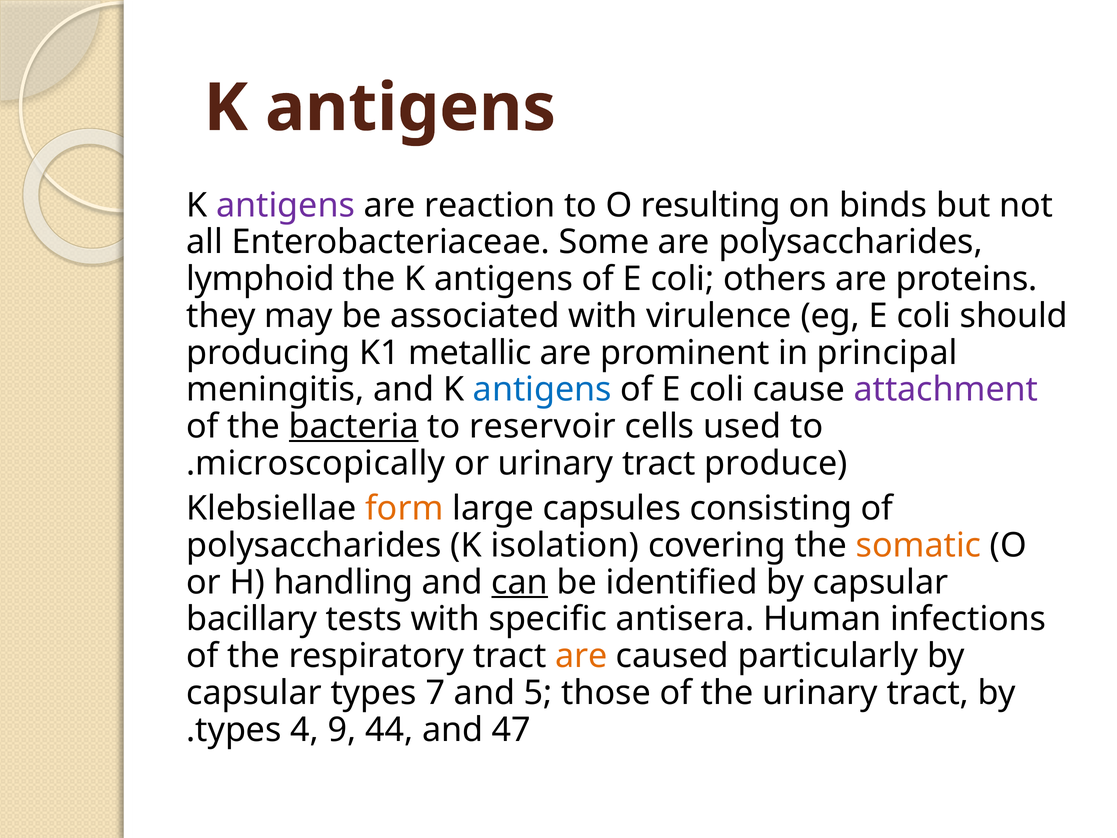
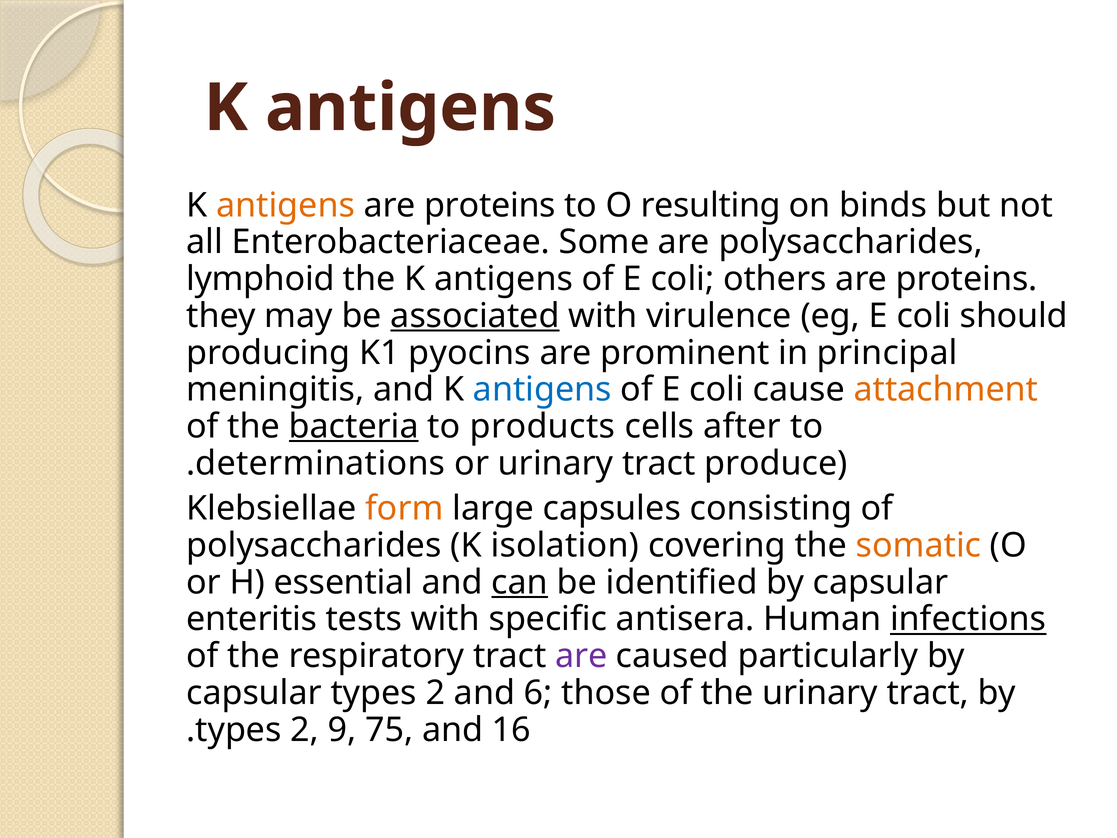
antigens colour: purple -> orange (286, 205)
reaction: reaction -> proteins (490, 205)
associated underline: none -> present (475, 316)
metallic: metallic -> pyocins (470, 353)
attachment colour: purple -> orange (946, 389)
reservoir: reservoir -> products (542, 426)
used: used -> after (742, 426)
microscopically: microscopically -> determinations (320, 463)
handling: handling -> essential (343, 582)
bacillary: bacillary -> enteritis (252, 619)
infections underline: none -> present (968, 619)
are colour: orange -> purple (581, 656)
capsular types 7: 7 -> 2 (435, 693)
5: 5 -> 6 (538, 693)
4: 4 -> 2 (305, 730)
44: 44 -> 75 (389, 730)
47: 47 -> 16 (511, 730)
